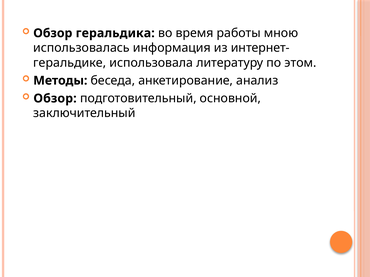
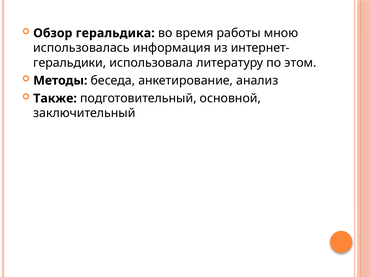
геральдике: геральдике -> геральдики (70, 63)
Обзор: Обзор -> Также (55, 99)
